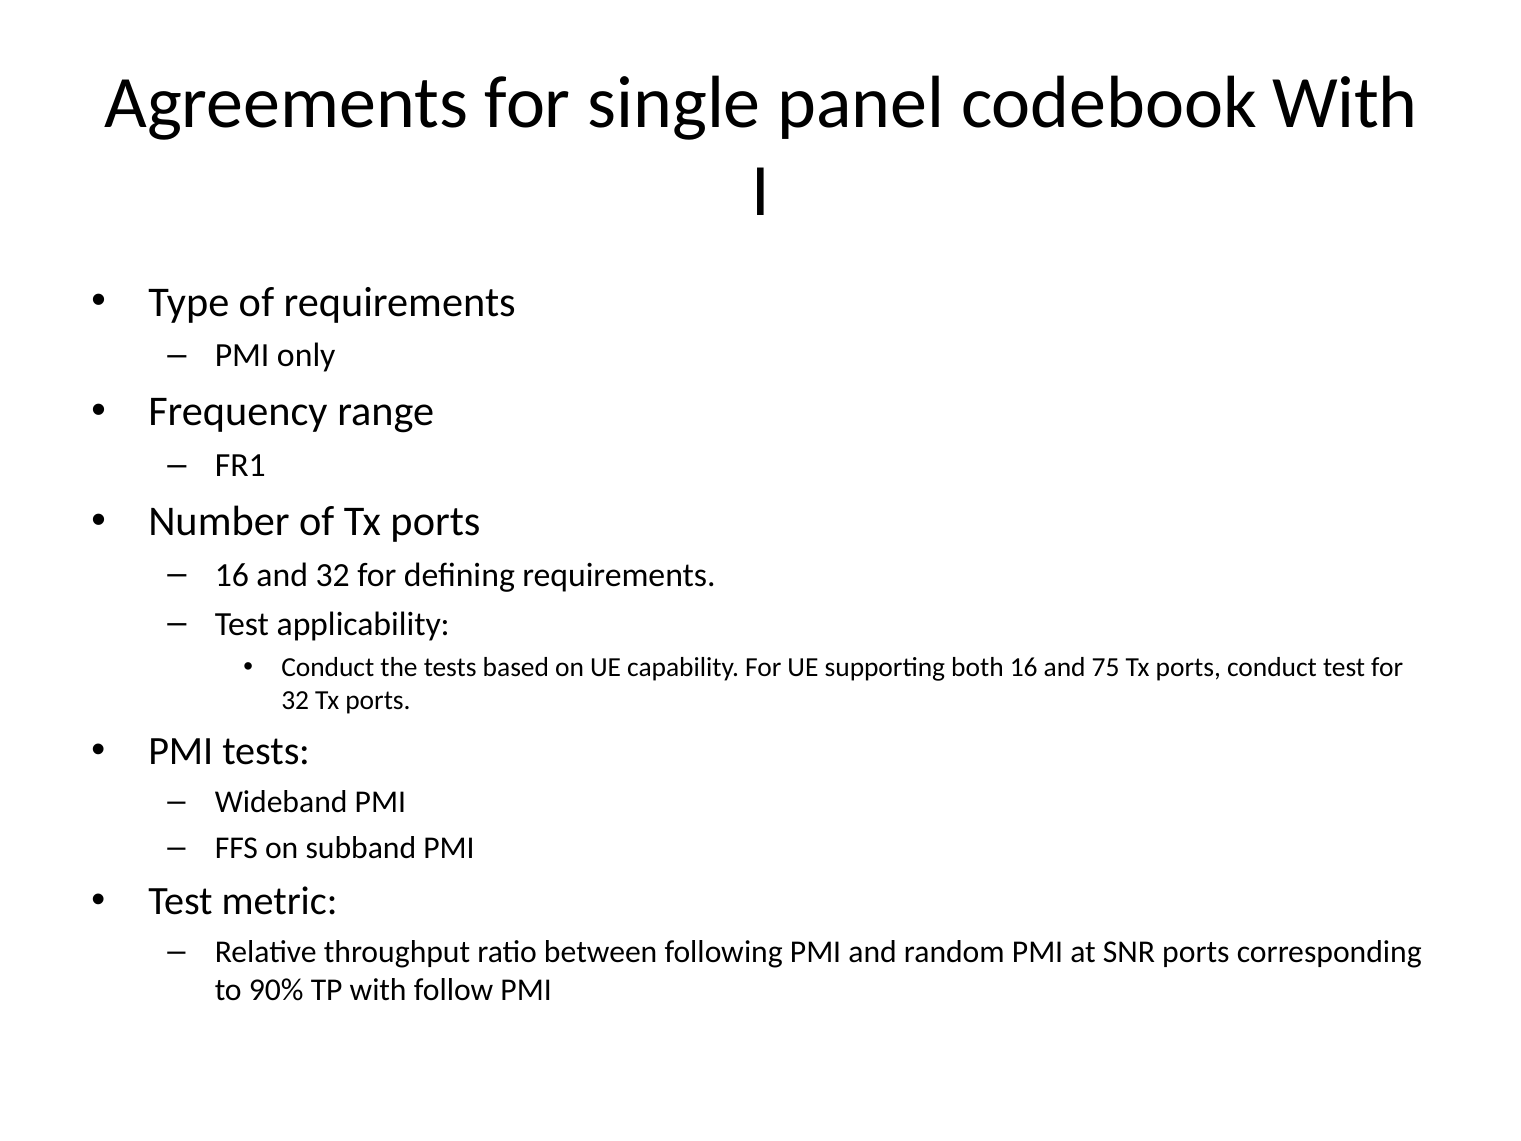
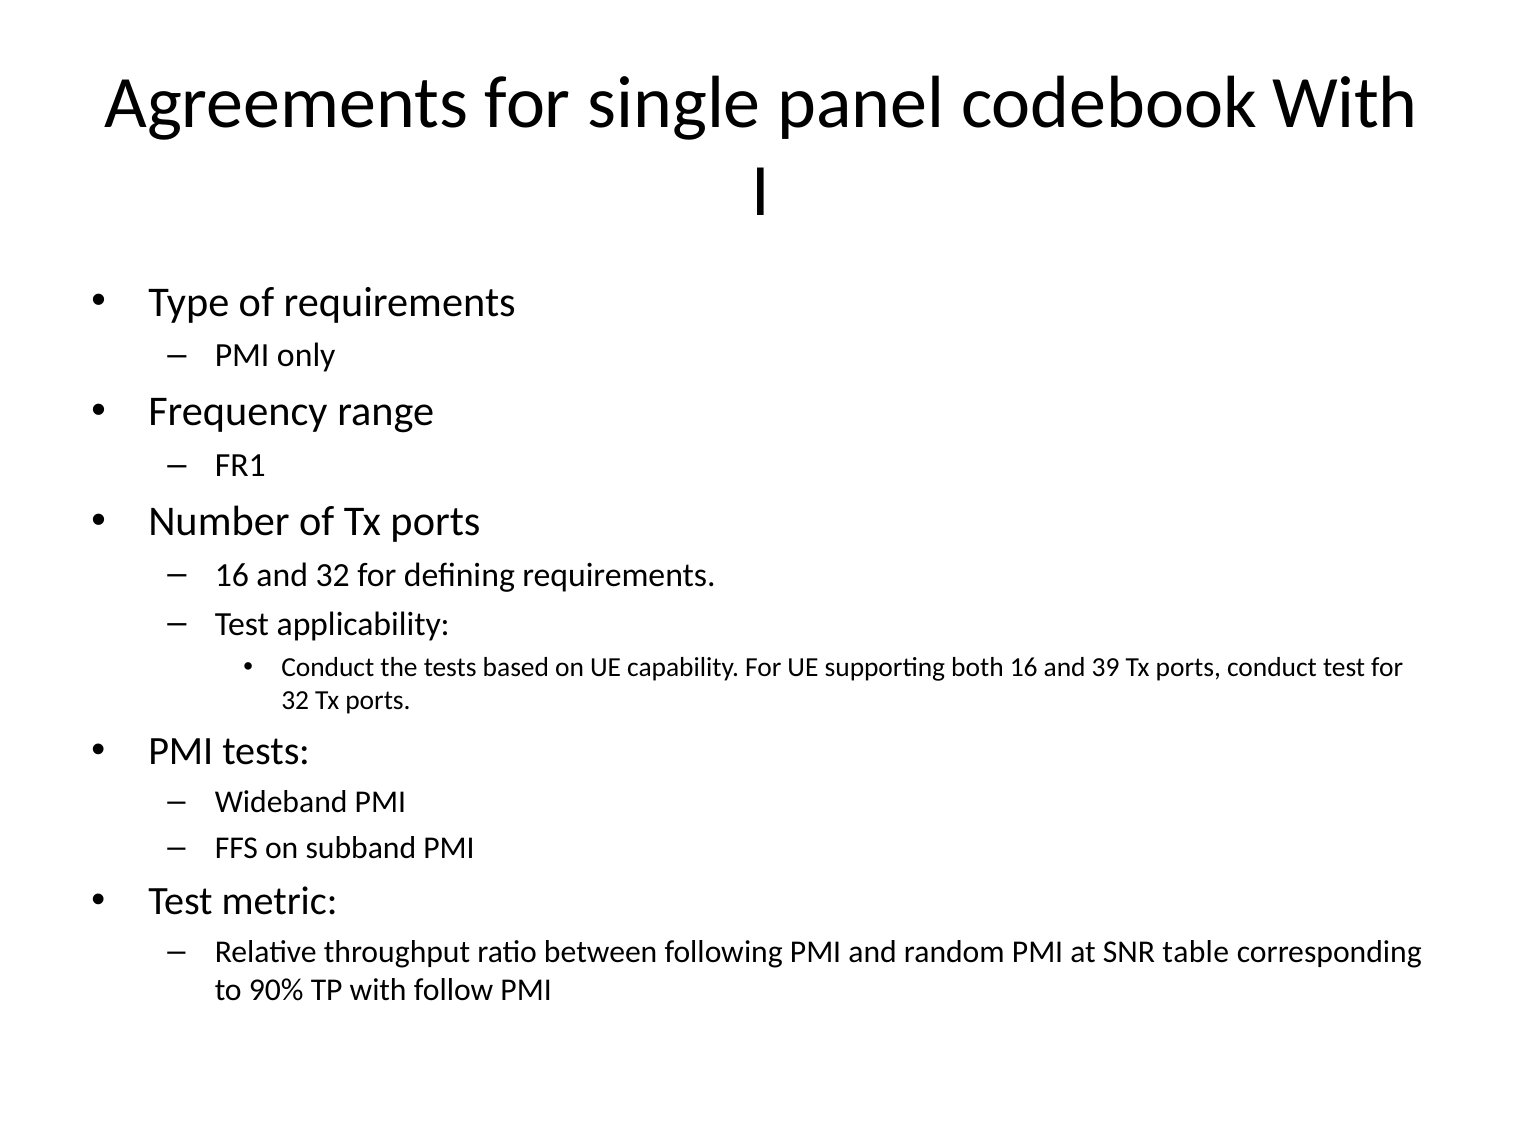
75: 75 -> 39 (1106, 667)
SNR ports: ports -> table (1196, 952)
